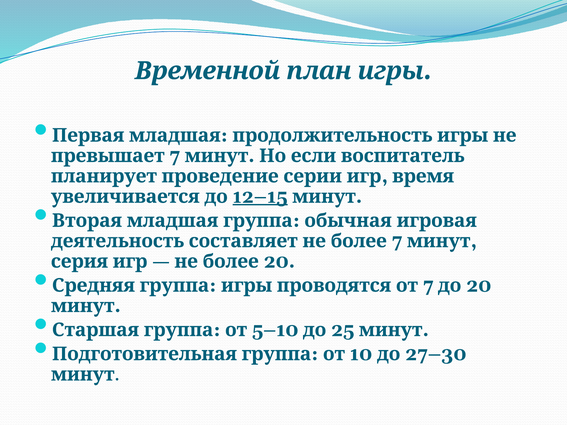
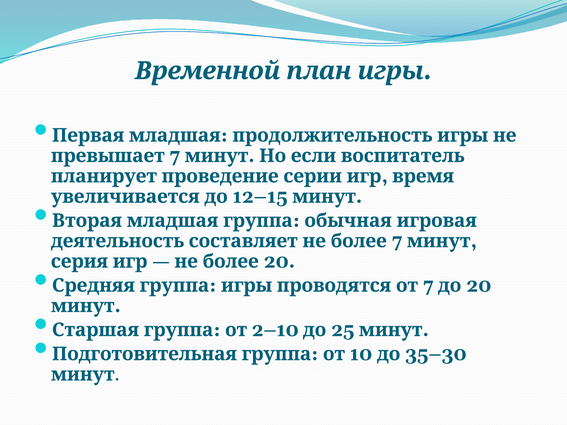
12–15 underline: present -> none (260, 197)
5–10: 5–10 -> 2–10 (275, 330)
27–30: 27–30 -> 35–30 (436, 354)
